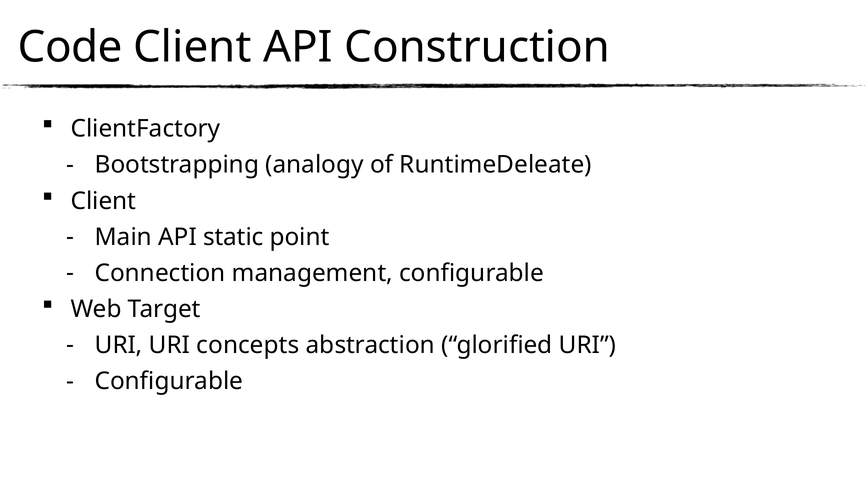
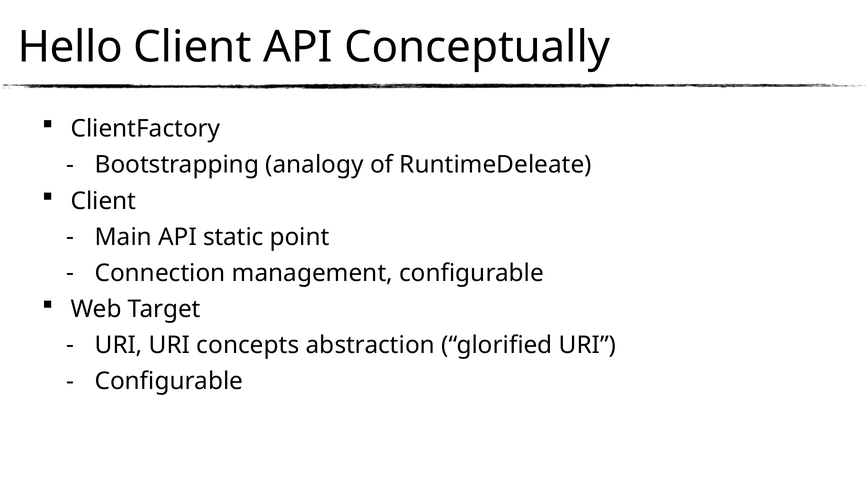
Code: Code -> Hello (70, 47)
Construction: Construction -> Conceptually (477, 47)
